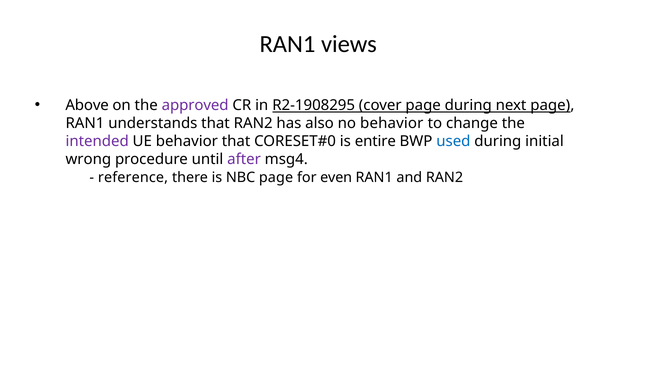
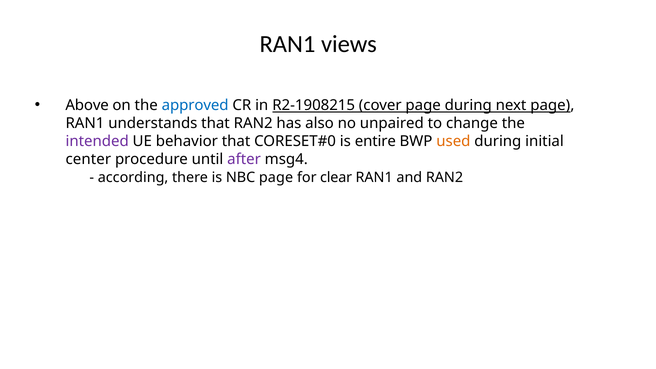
approved colour: purple -> blue (195, 105)
R2-1908295: R2-1908295 -> R2-1908215 (314, 105)
no behavior: behavior -> unpaired (392, 123)
used colour: blue -> orange (453, 141)
wrong: wrong -> center (88, 159)
reference: reference -> according (133, 178)
even: even -> clear (336, 178)
